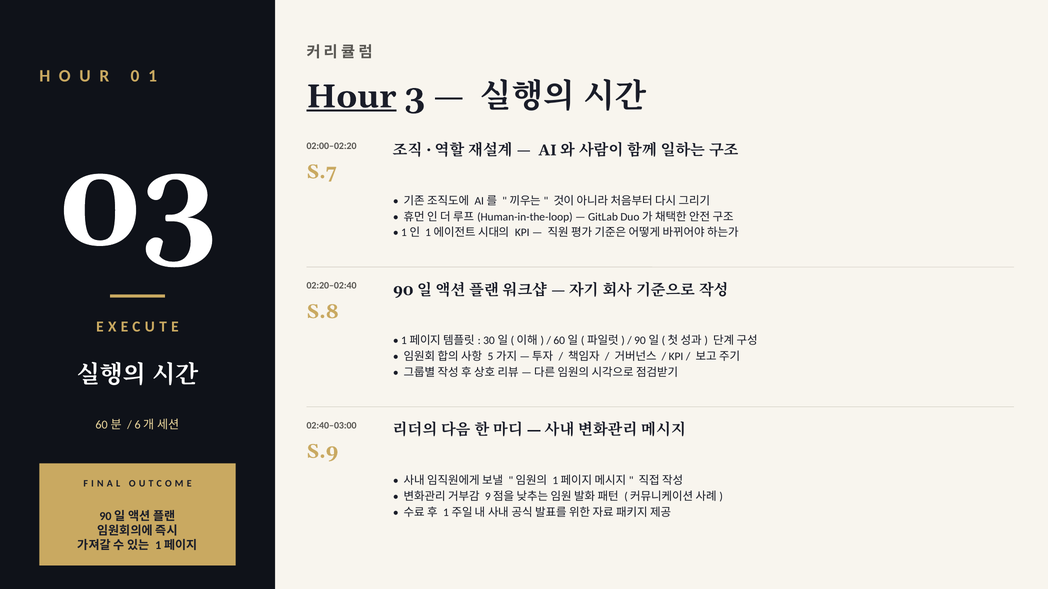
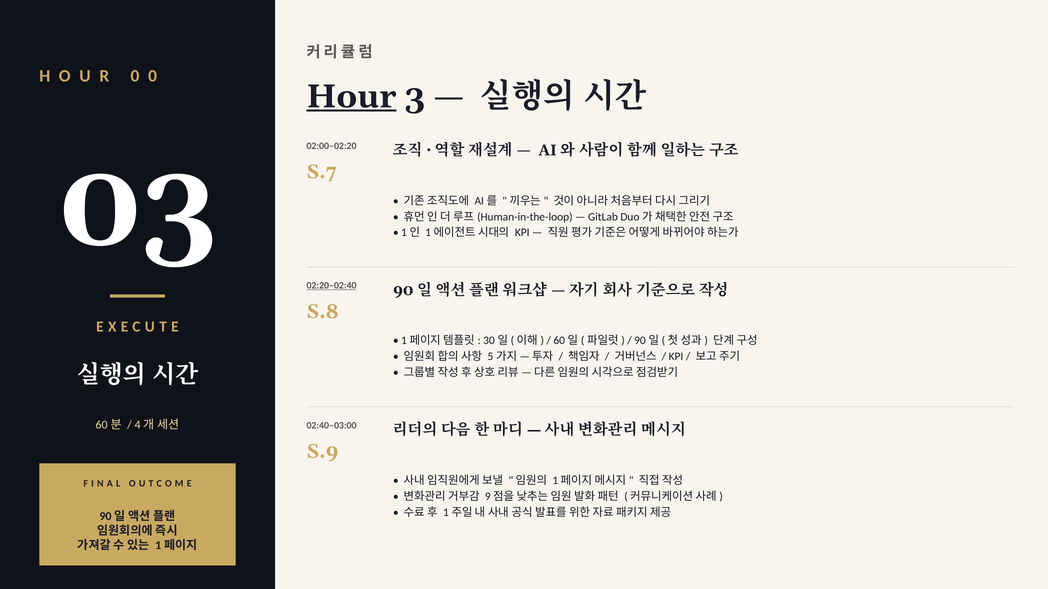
1: 1 -> 0 (153, 76)
02:20–02:40 underline: none -> present (332, 286)
6: 6 -> 4 (138, 425)
